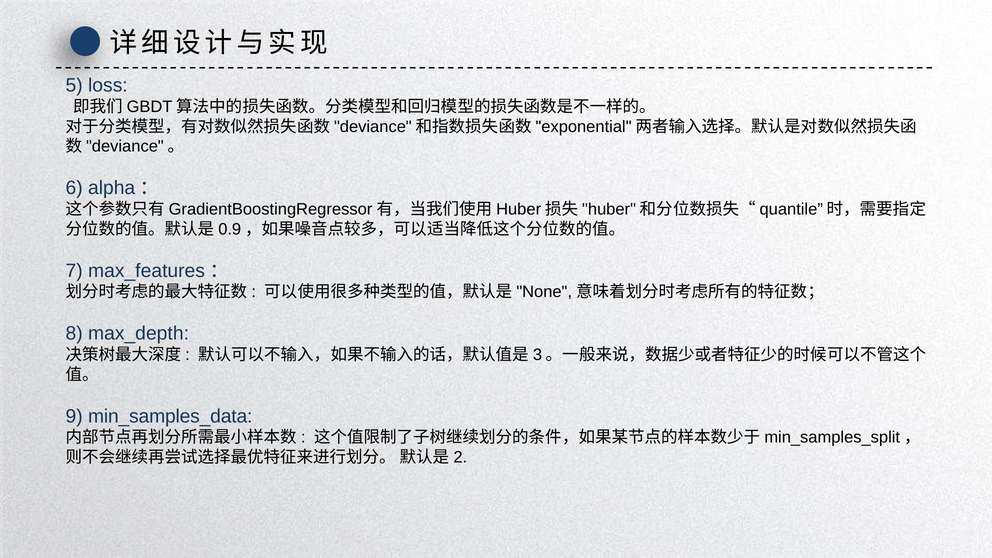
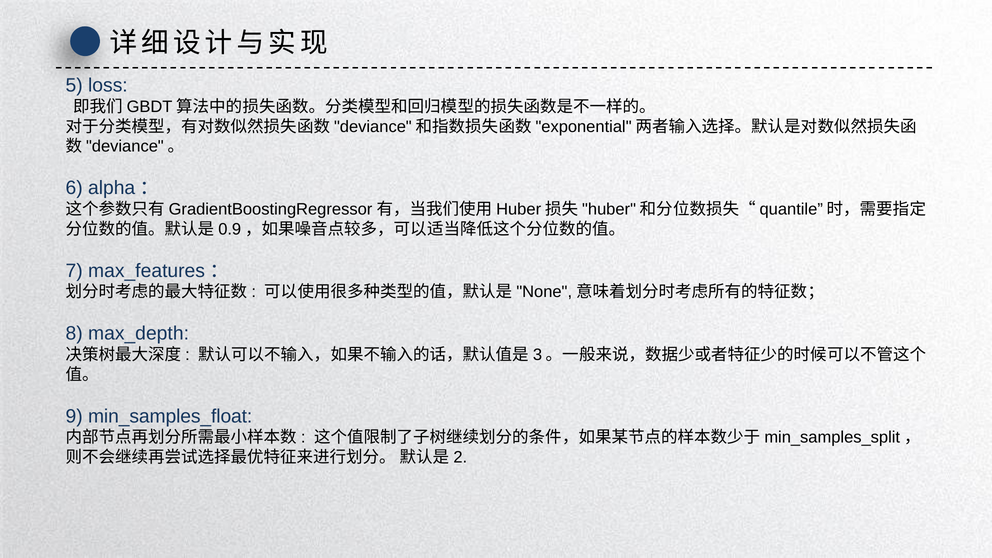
min_samples_data: min_samples_data -> min_samples_float (170, 416)
